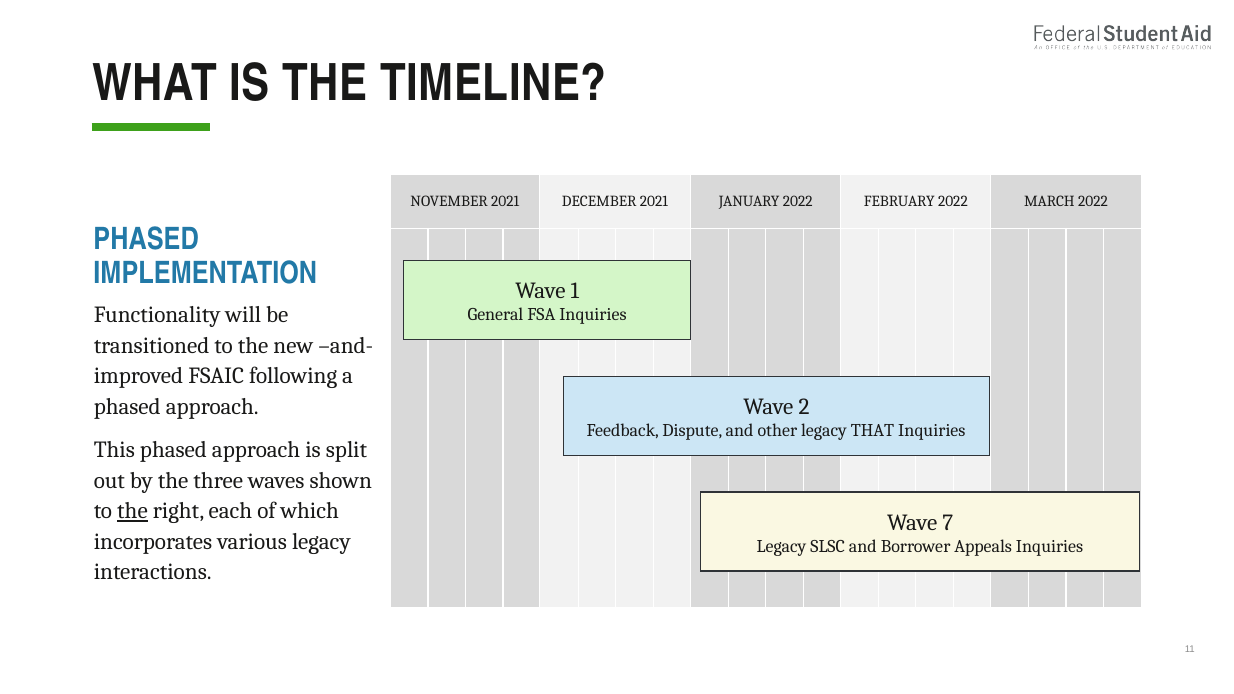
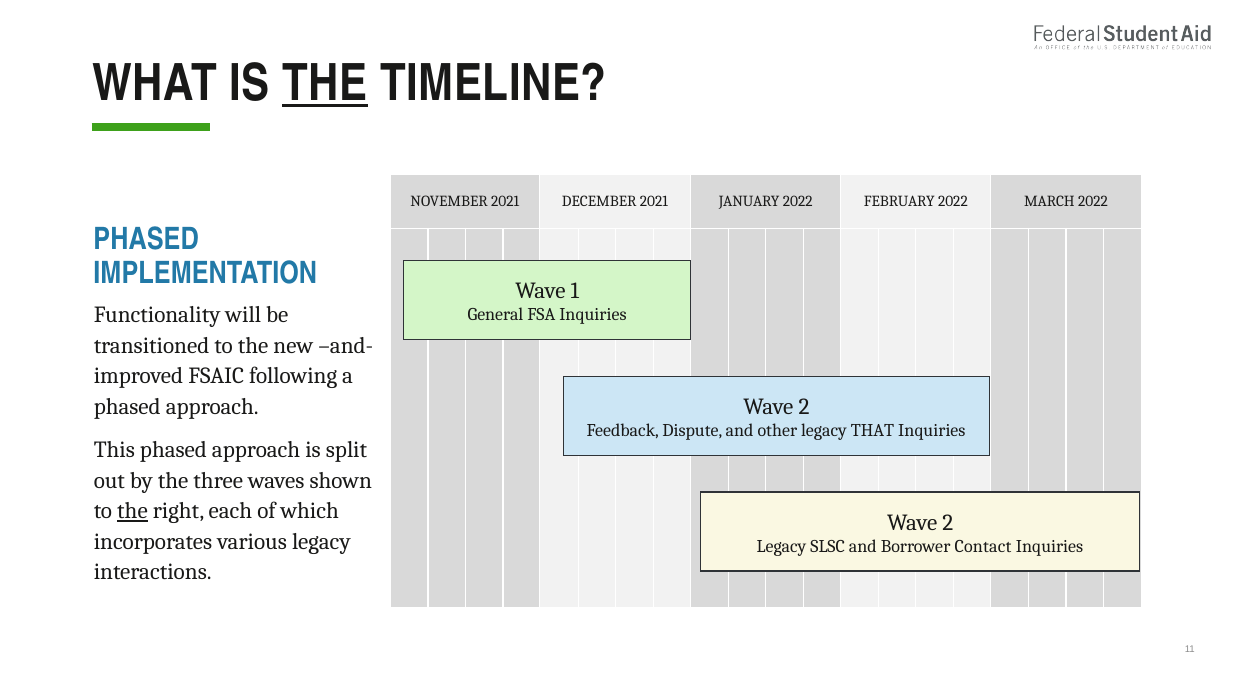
THE underline: none -> present (325, 83)
7: 7 -> 2 (948, 522)
Appeals: Appeals -> Contact (983, 547)
